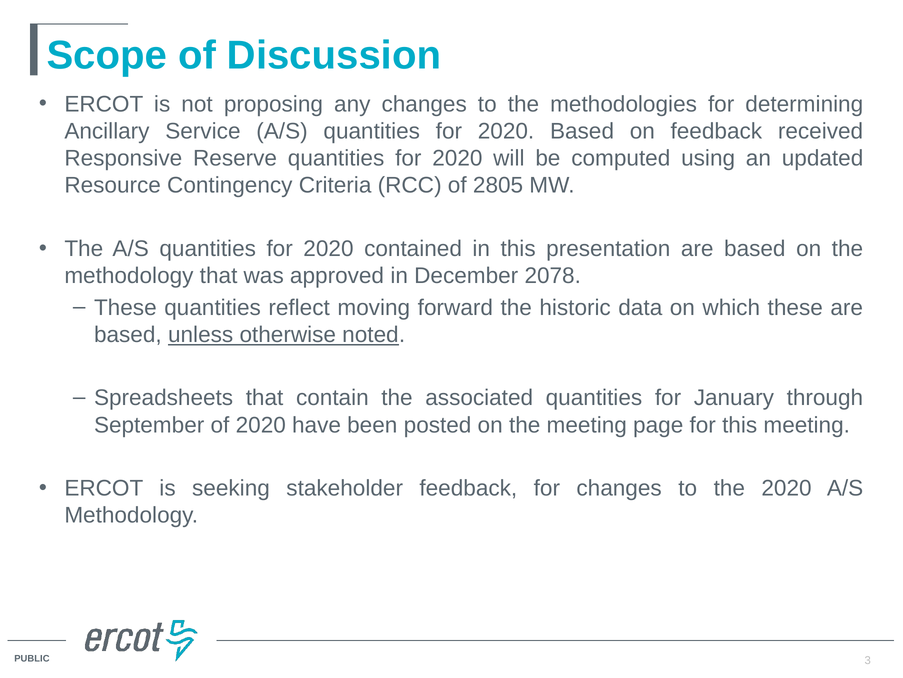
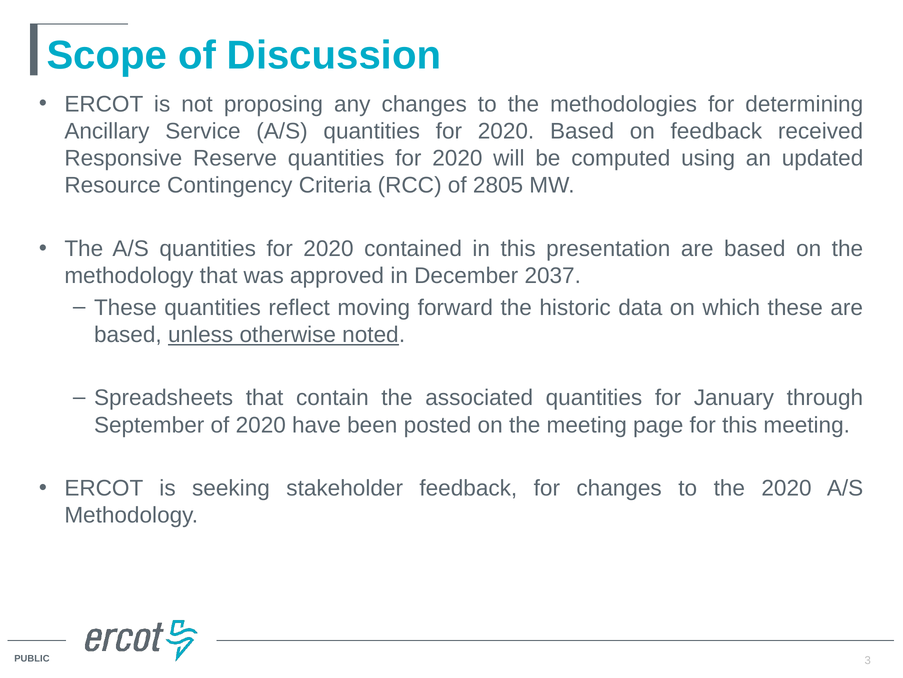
2078: 2078 -> 2037 (553, 276)
